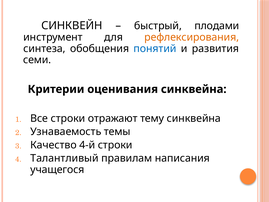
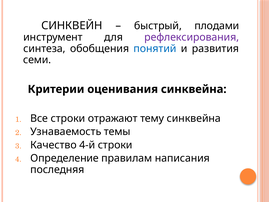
рефлексирования colour: orange -> purple (192, 37)
Талантливый: Талантливый -> Определение (65, 158)
учащегося: учащегося -> последняя (57, 169)
